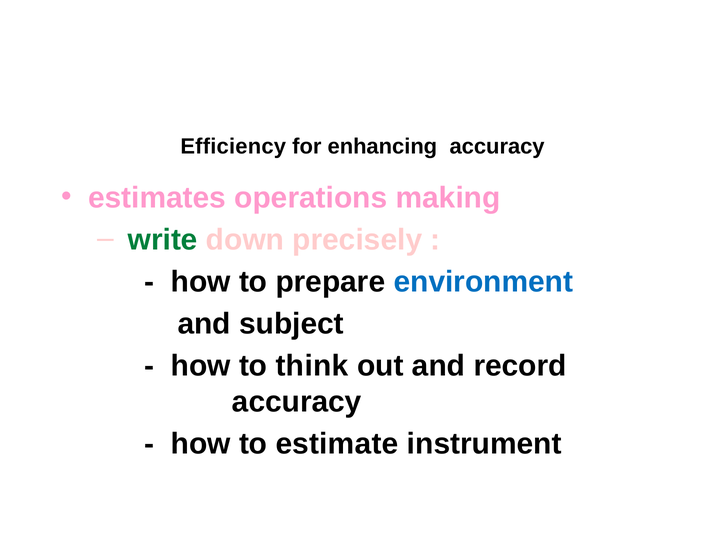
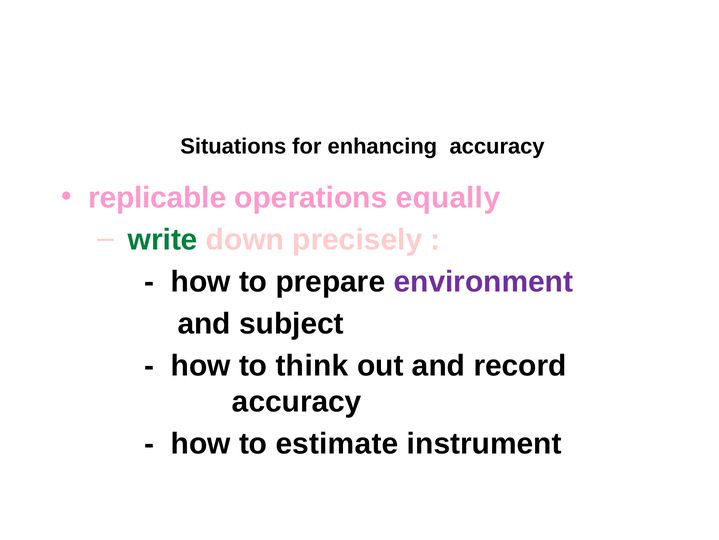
Efficiency: Efficiency -> Situations (233, 147)
estimates: estimates -> replicable (157, 197)
making: making -> equally (448, 197)
environment colour: blue -> purple (483, 281)
